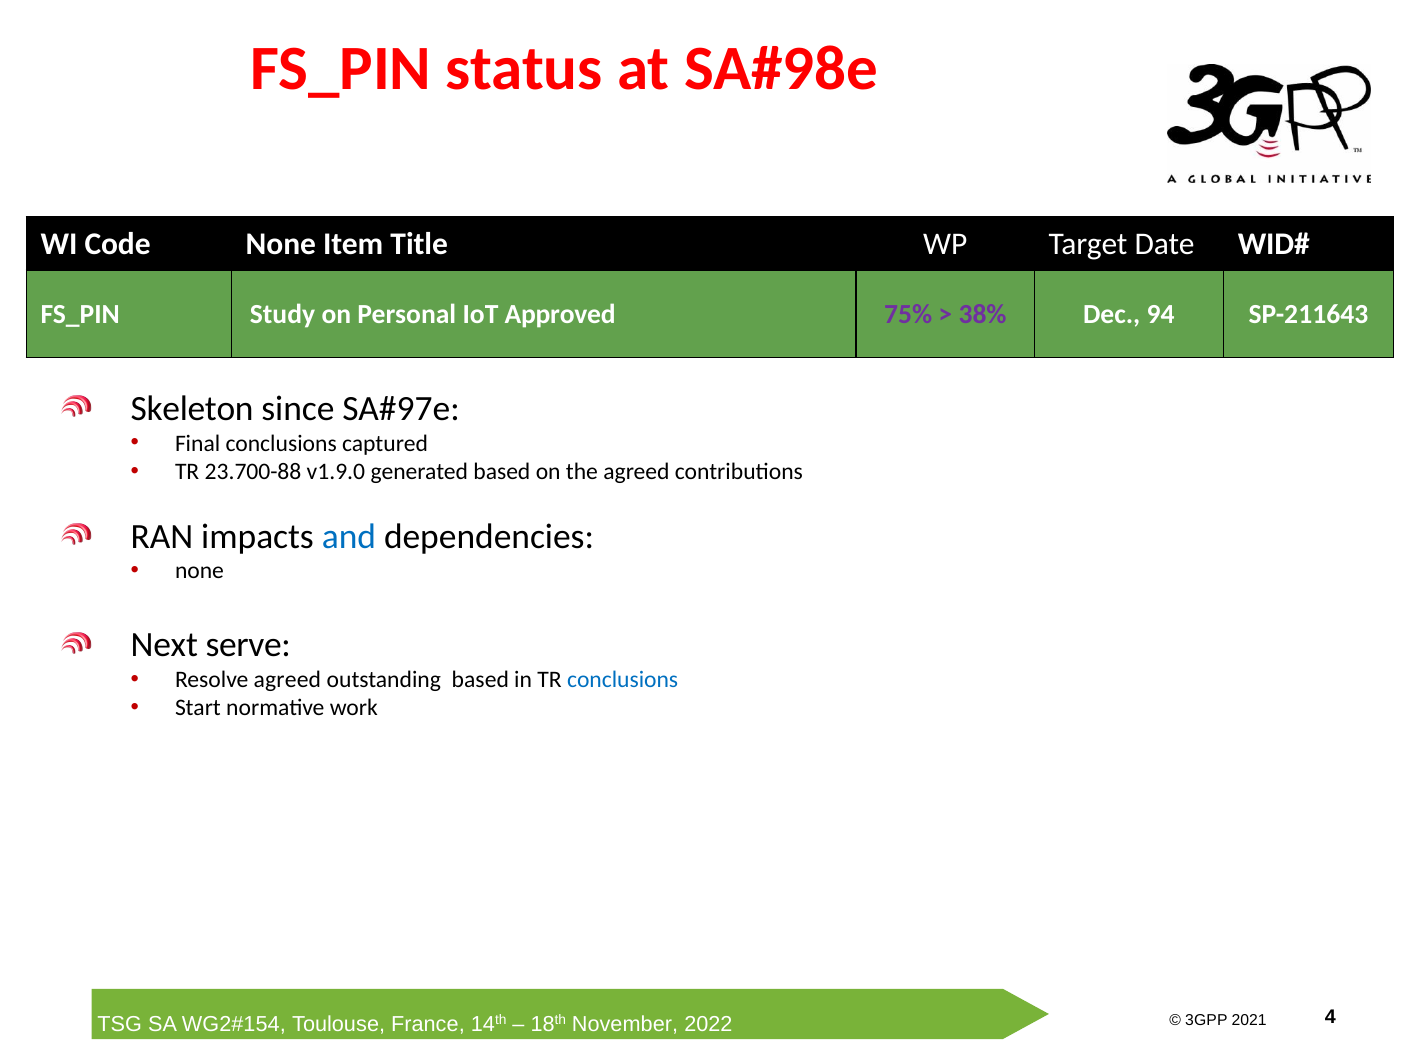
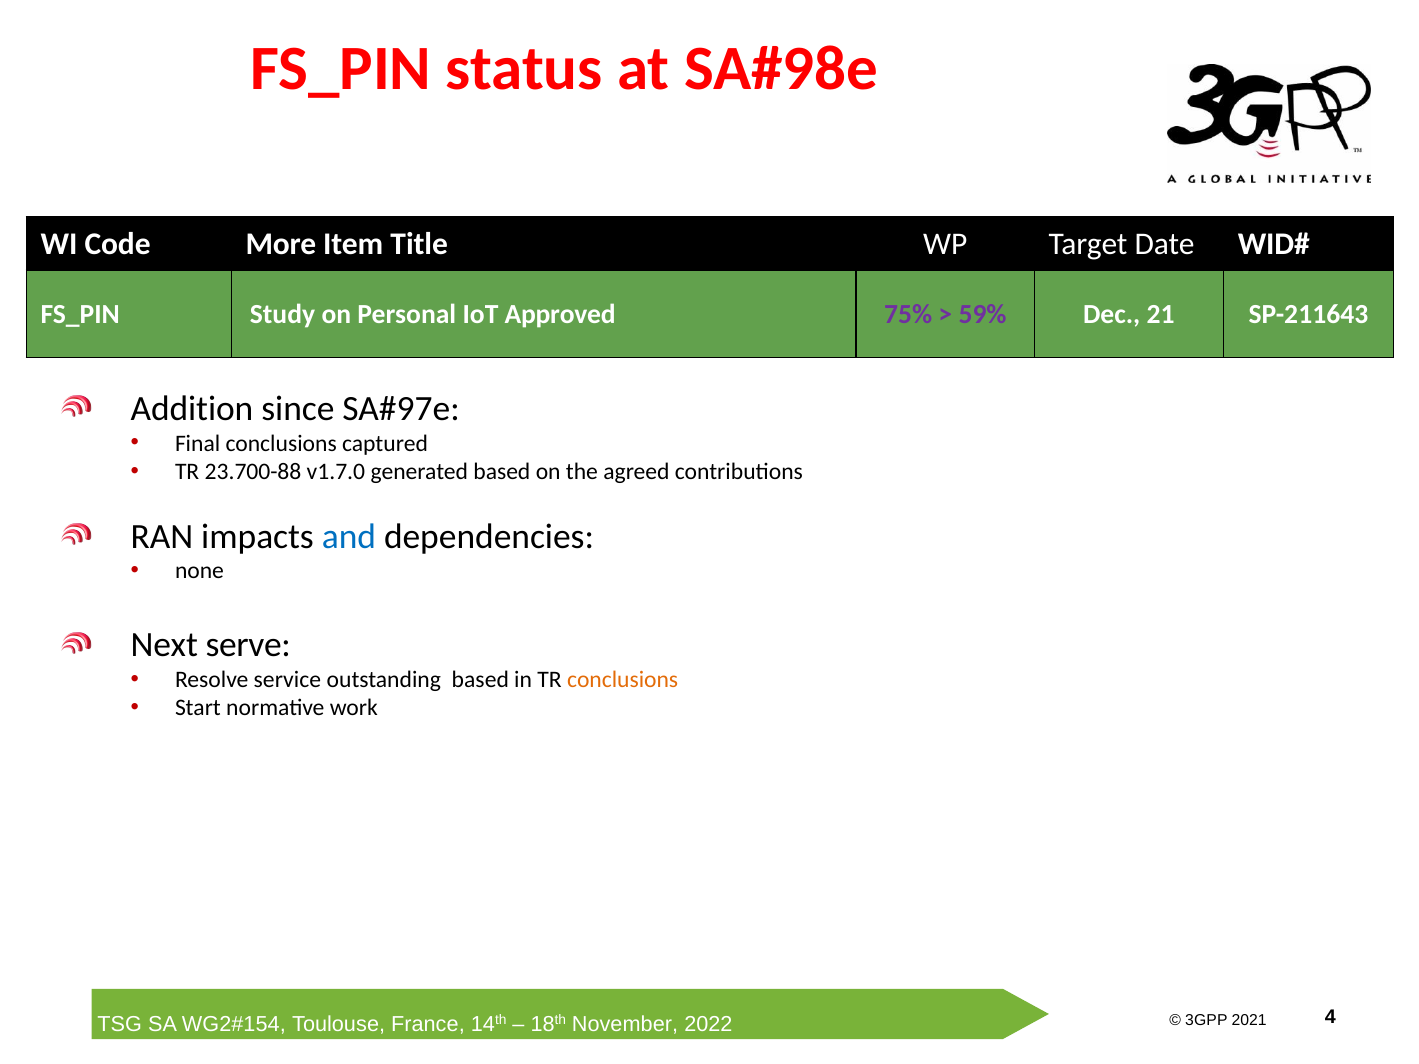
Code None: None -> More (281, 244)
38%: 38% -> 59% (983, 314)
94: 94 -> 21 (1161, 314)
Skeleton: Skeleton -> Addition (192, 409)
v1.9.0: v1.9.0 -> v1.7.0 (336, 472)
Resolve agreed: agreed -> service (287, 680)
conclusions colour: blue -> orange (623, 680)
